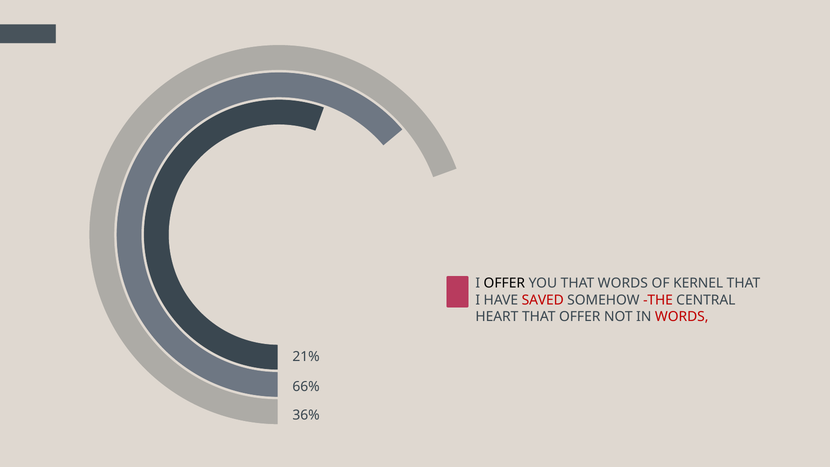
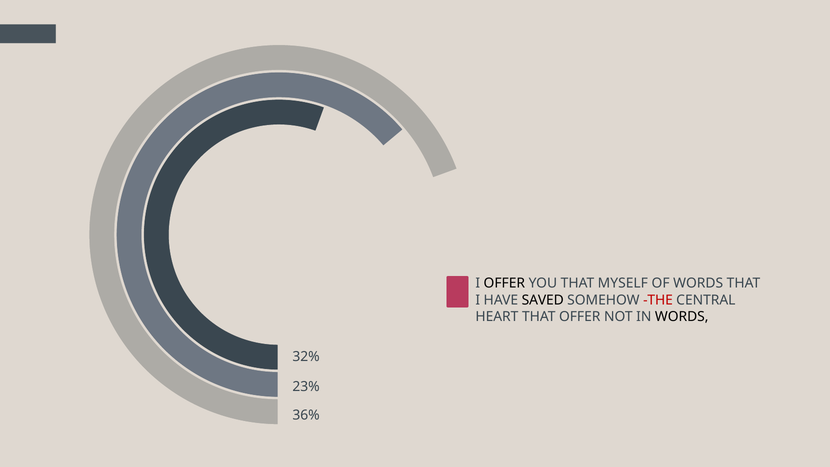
THAT WORDS: WORDS -> MYSELF (623, 283)
OF KERNEL: KERNEL -> WORDS (698, 283)
SAVED colour: red -> black (543, 300)
WORDS colour: red -> black (682, 316)
21%: 21% -> 32% (306, 356)
66%: 66% -> 23% (306, 387)
